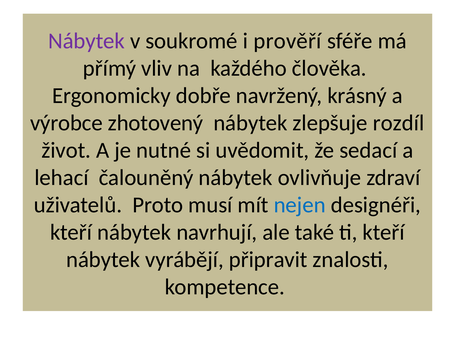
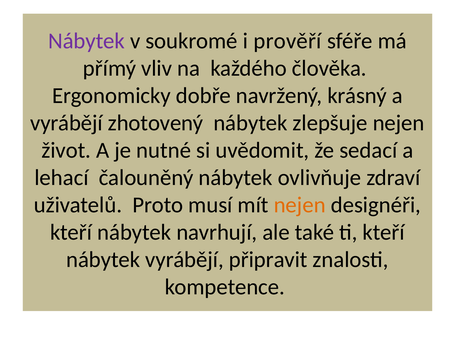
výrobce: výrobce -> vyrábějí (66, 123)
zlepšuje rozdíl: rozdíl -> nejen (399, 123)
nejen colour: blue -> orange (300, 205)
